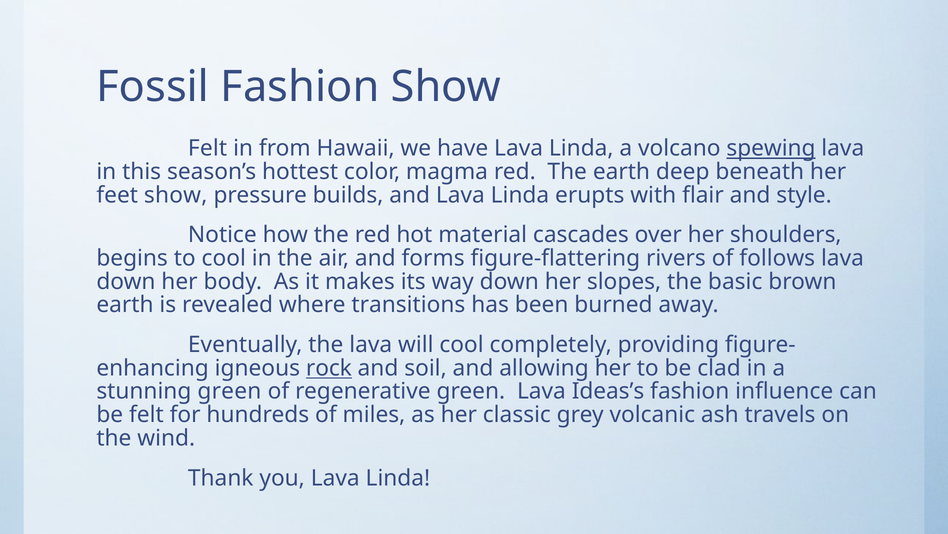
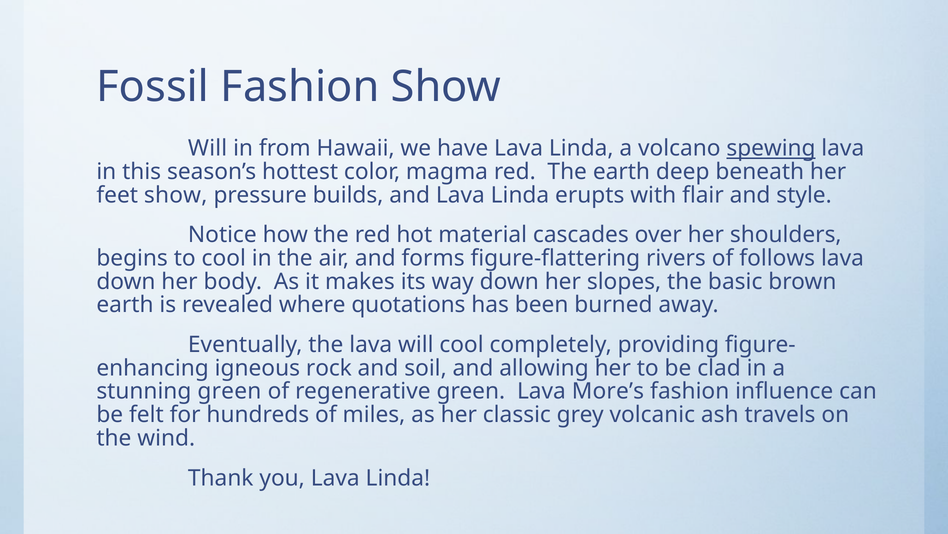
Felt: Felt -> Will (208, 148)
transitions: transitions -> quotations (408, 305)
rock underline: present -> none (329, 368)
Ideas’s: Ideas’s -> More’s (608, 391)
